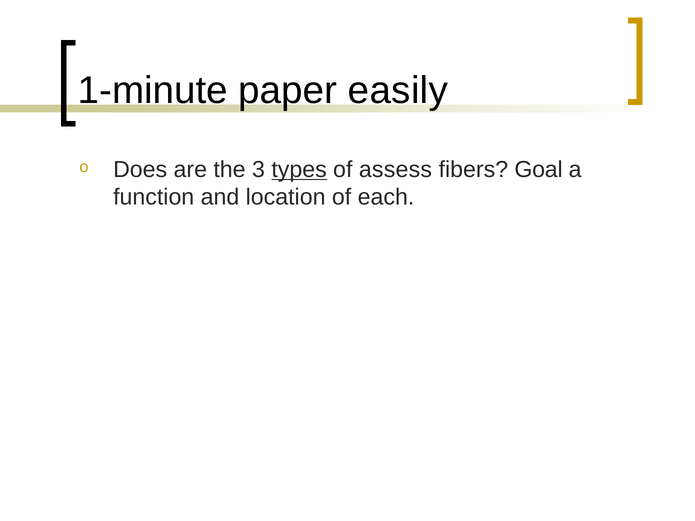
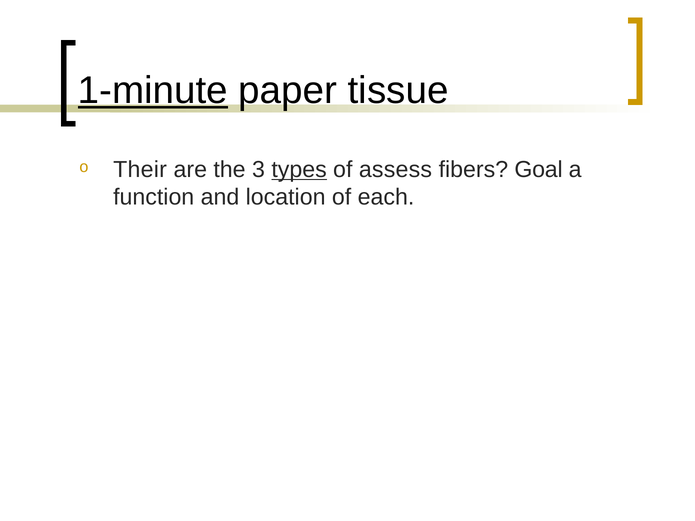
1-minute underline: none -> present (153, 91)
easily: easily -> tissue (398, 91)
Does: Does -> Their (140, 170)
